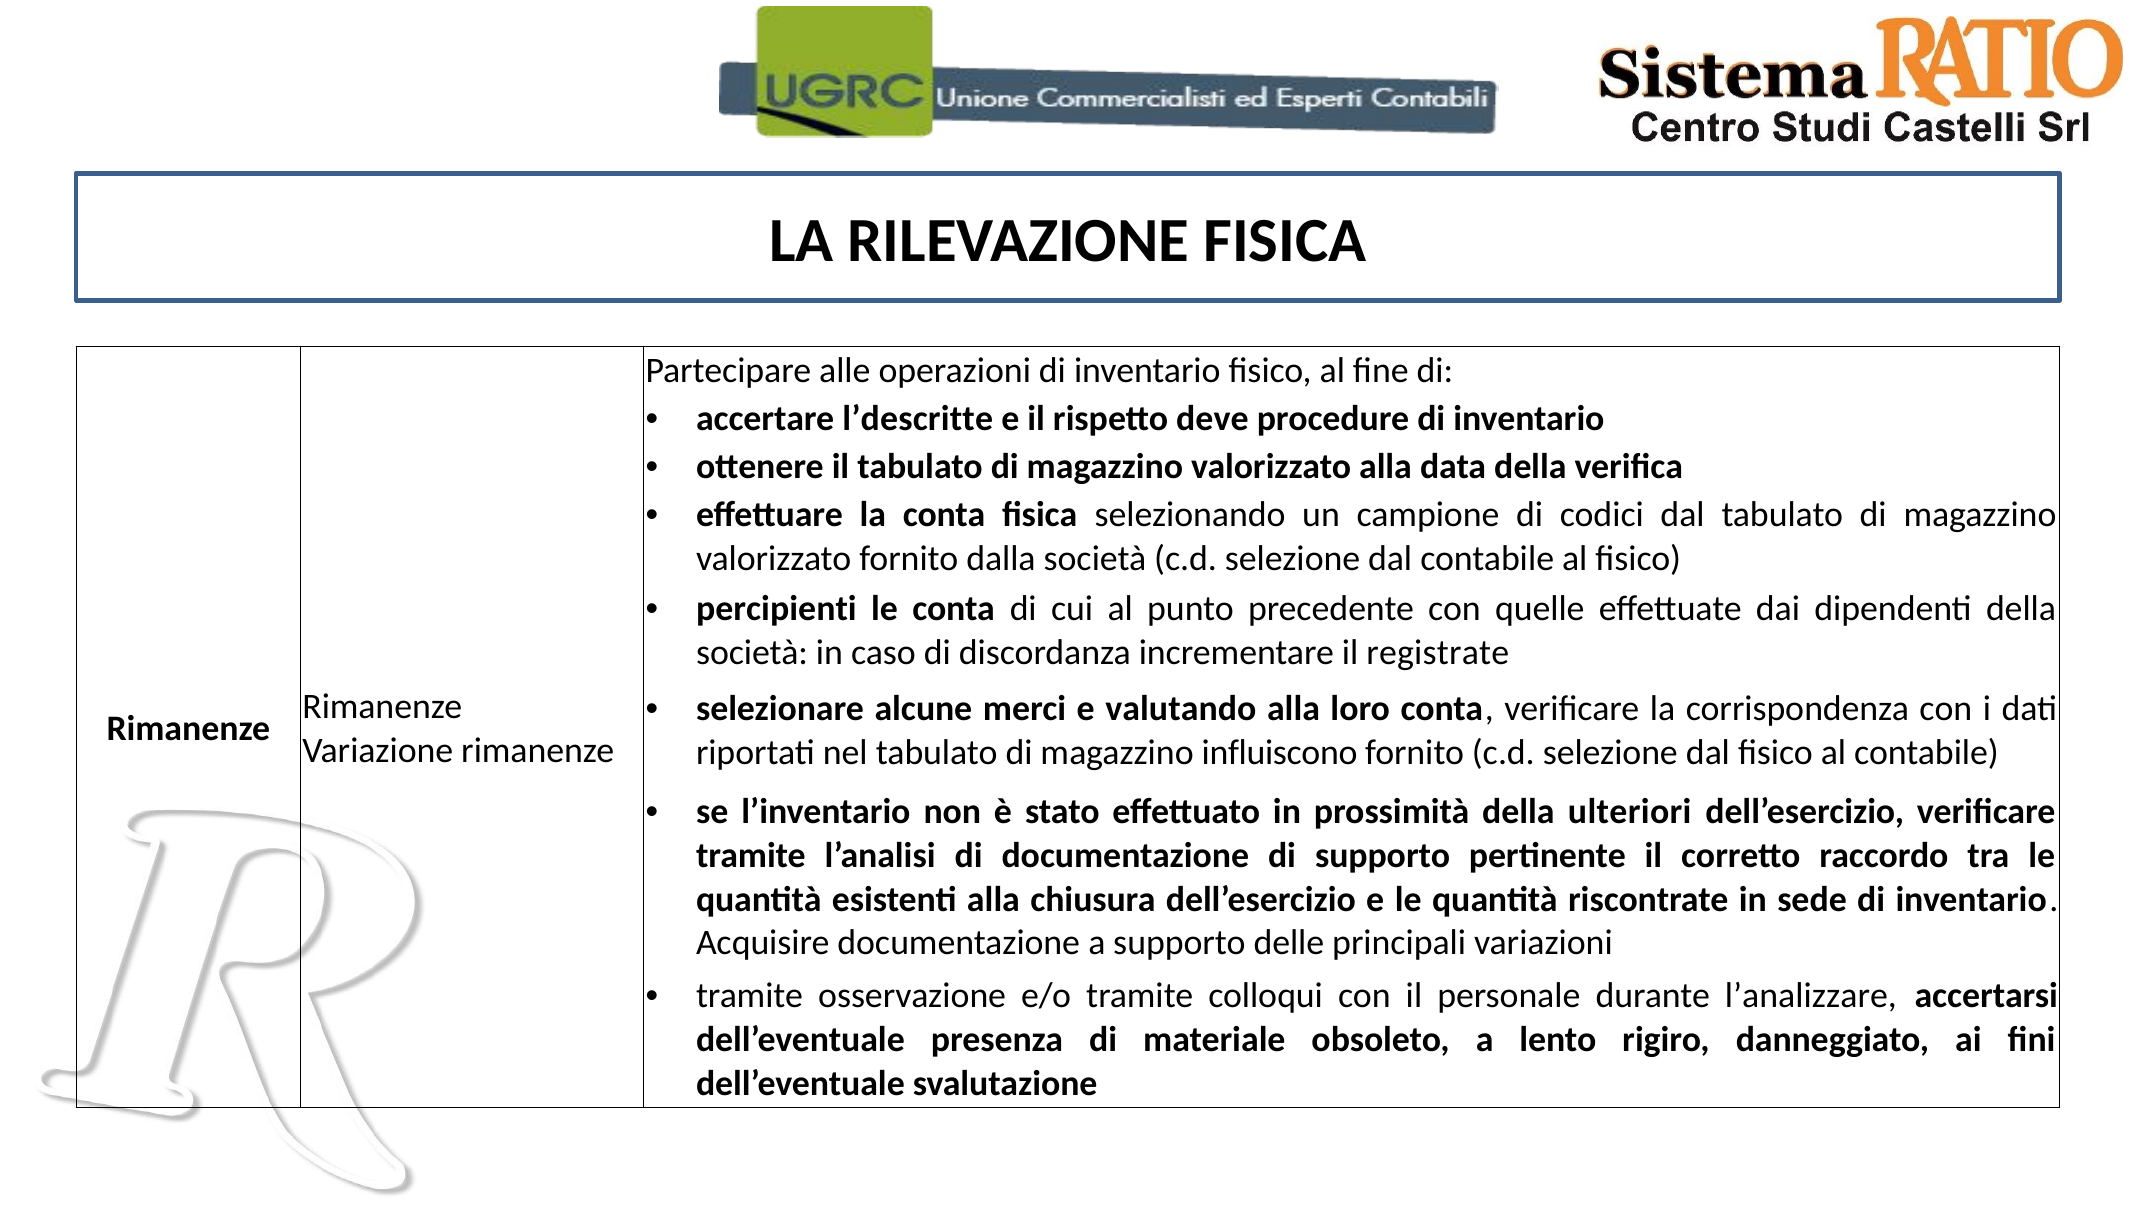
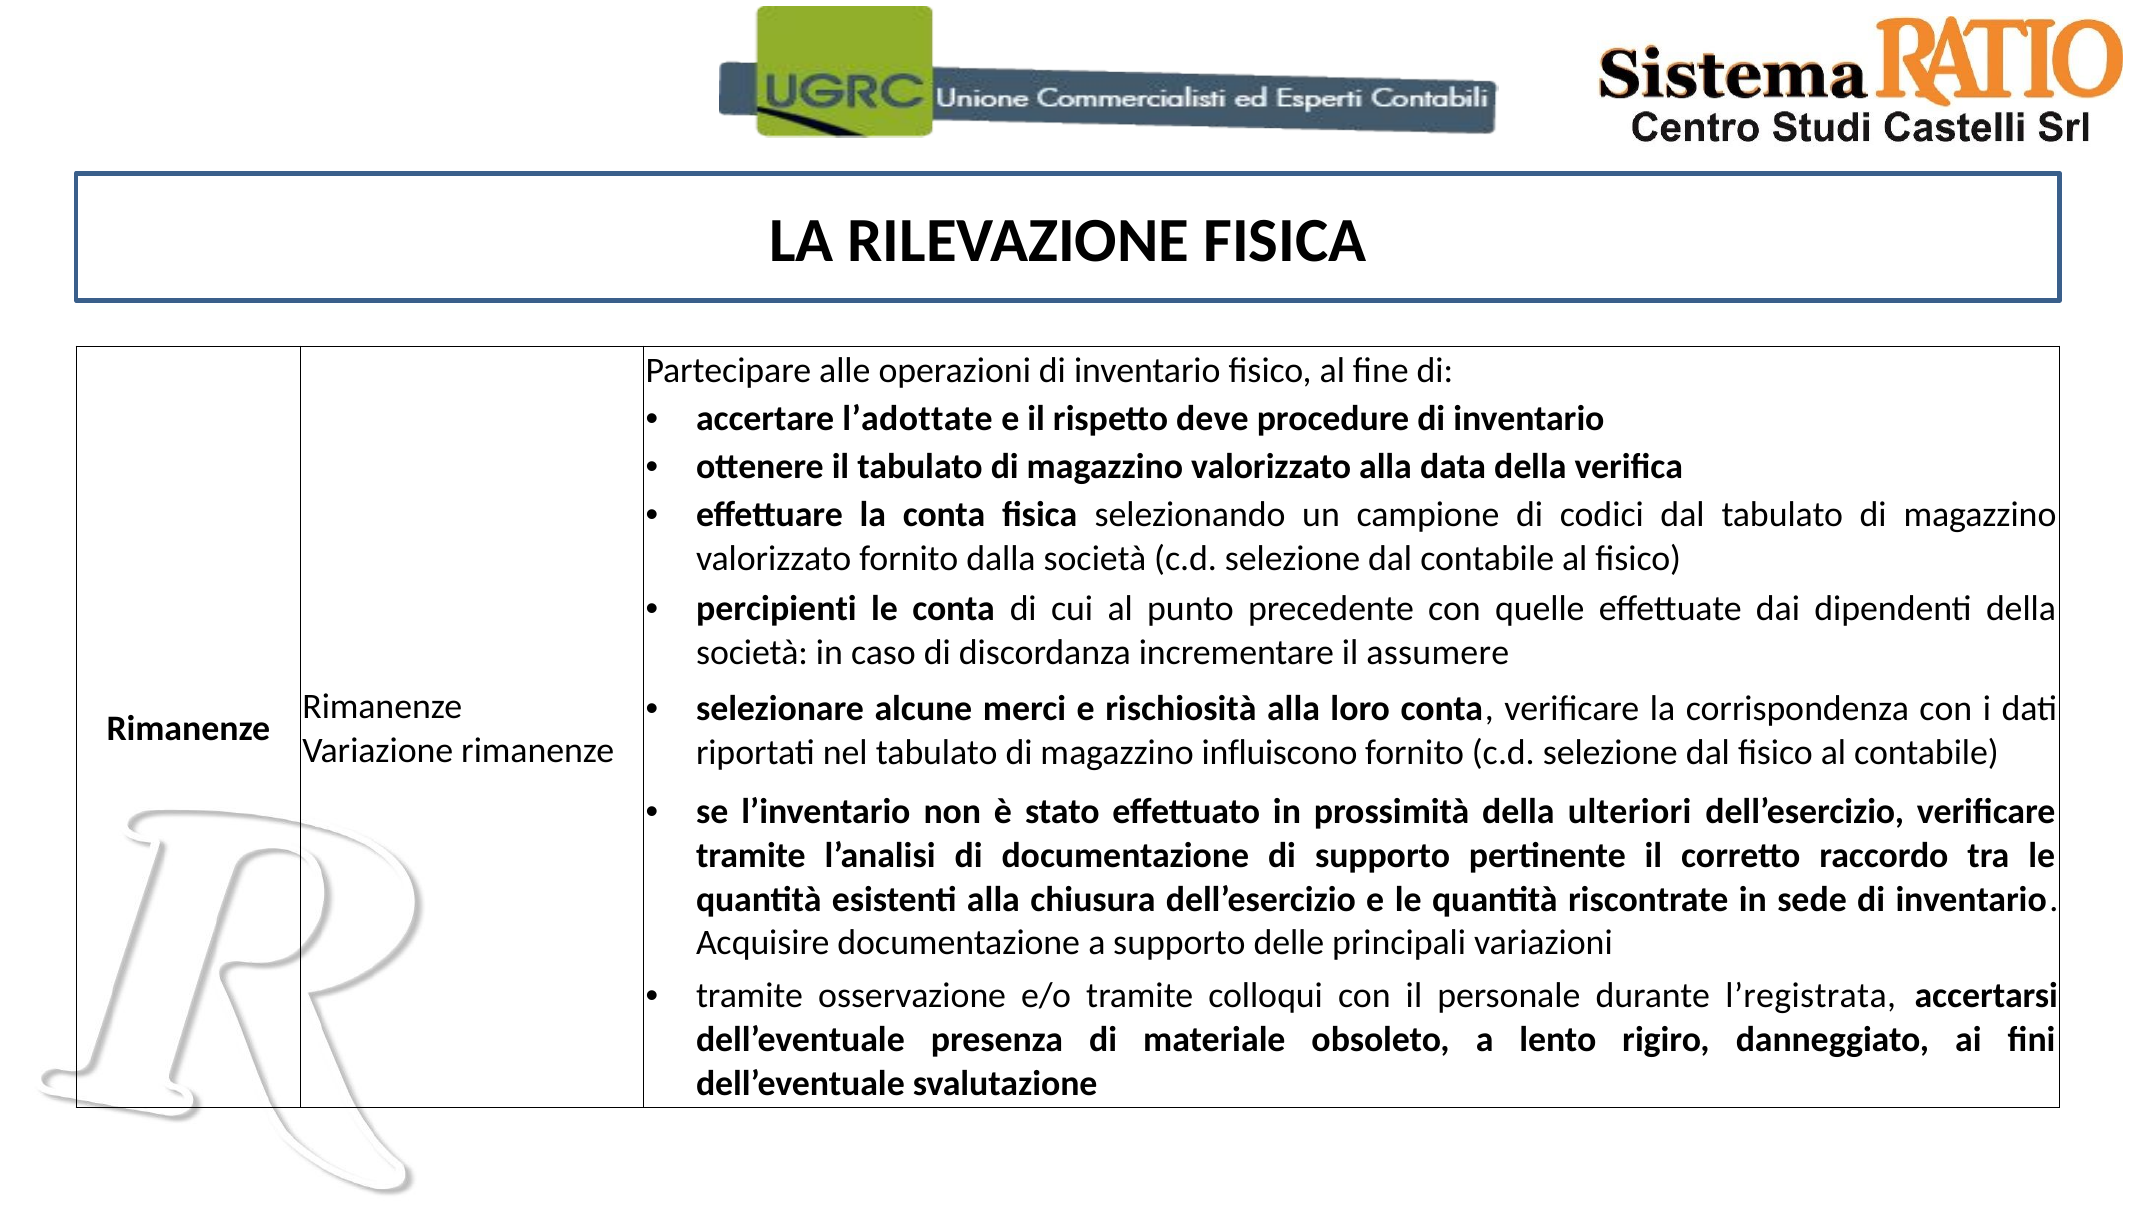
l’descritte: l’descritte -> l’adottate (918, 419)
registrate: registrate -> assumere (1438, 652)
valutando: valutando -> rischiosità (1181, 709)
l’analizzare: l’analizzare -> l’registrata (1811, 996)
